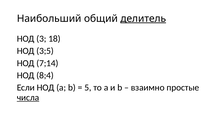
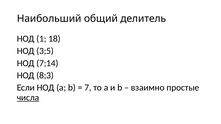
делитель underline: present -> none (143, 19)
3: 3 -> 1 (41, 39)
8;4: 8;4 -> 8;3 (45, 76)
5: 5 -> 7 (88, 88)
